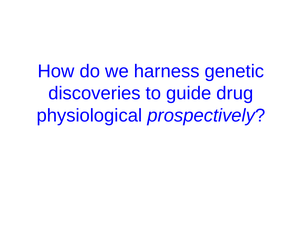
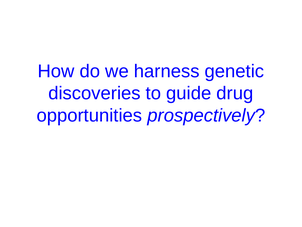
physiological: physiological -> opportunities (89, 115)
